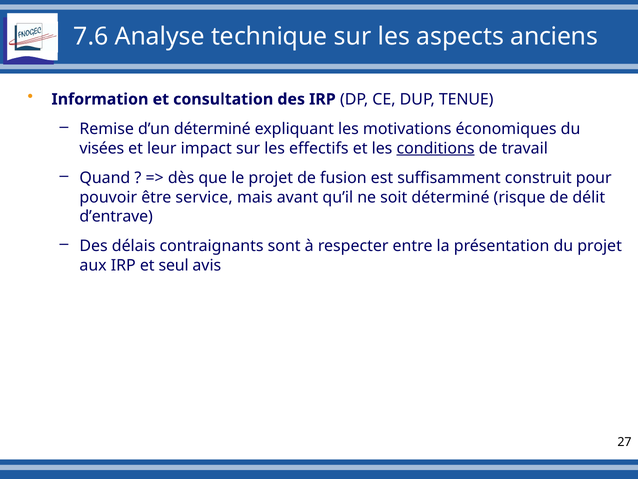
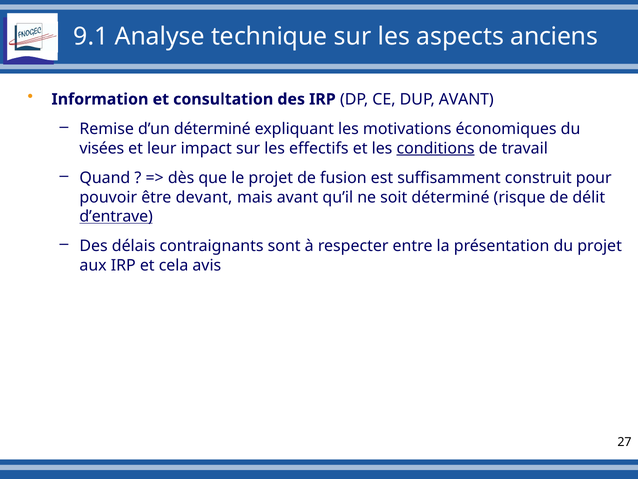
7.6: 7.6 -> 9.1 (91, 36)
DUP TENUE: TENUE -> AVANT (466, 99)
service: service -> devant (204, 197)
d’entrave underline: none -> present (116, 216)
seul: seul -> cela (174, 265)
